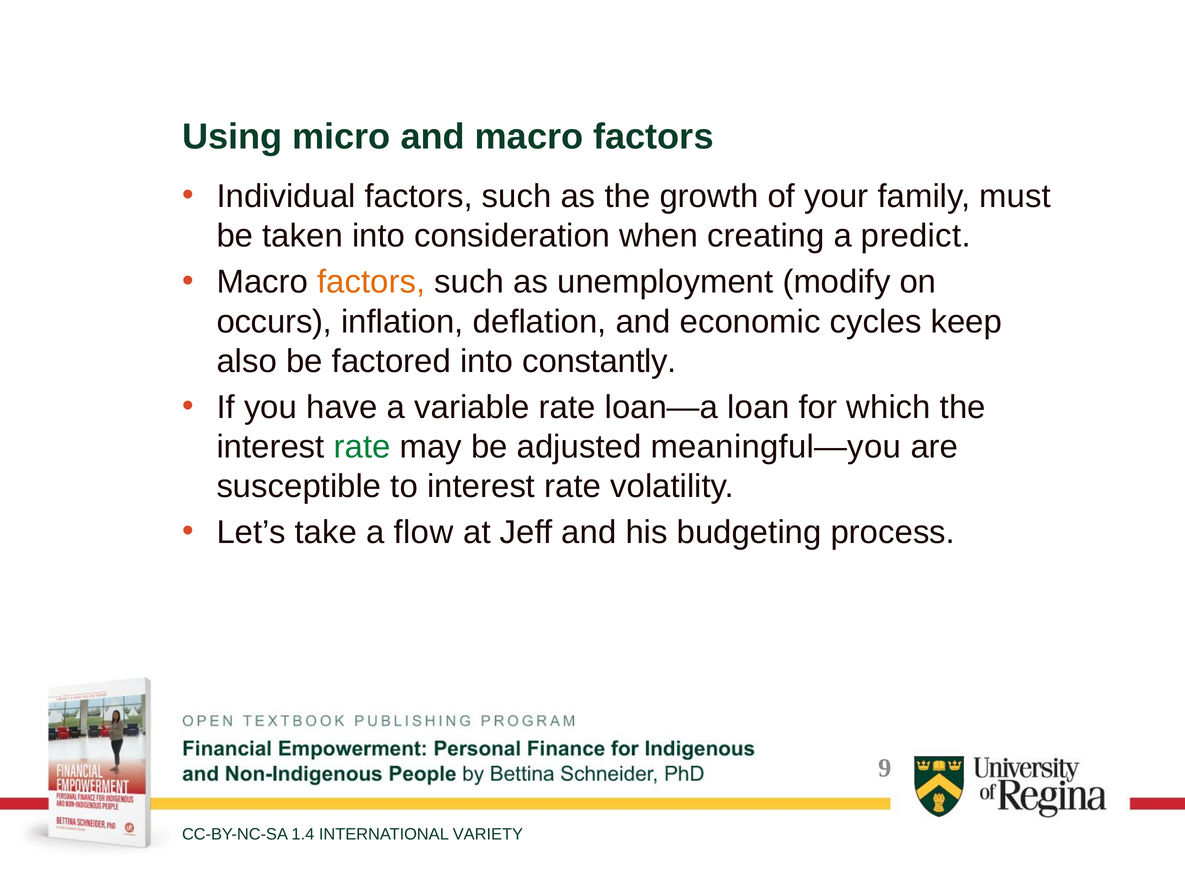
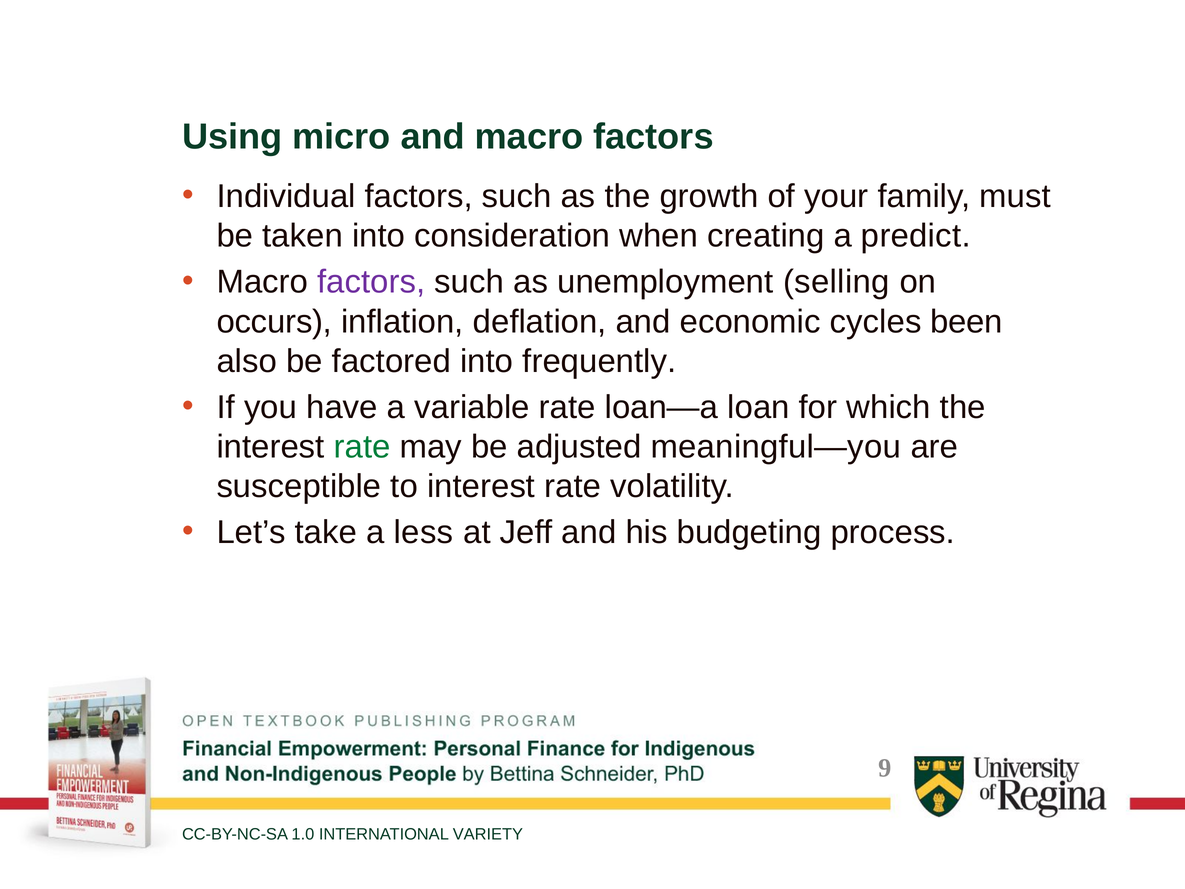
factors colour: orange -> purple (371, 282)
modify: modify -> selling (836, 282)
keep: keep -> been (967, 322)
constantly: constantly -> frequently (599, 361)
flow: flow -> less (424, 532)
1.4: 1.4 -> 1.0 (303, 834)
